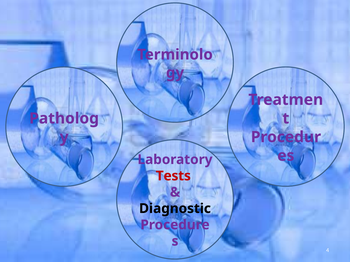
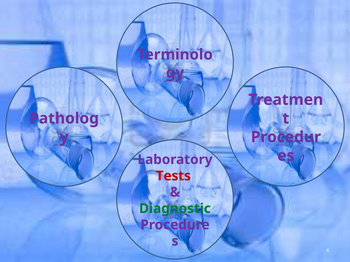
Diagnostic colour: black -> green (175, 209)
